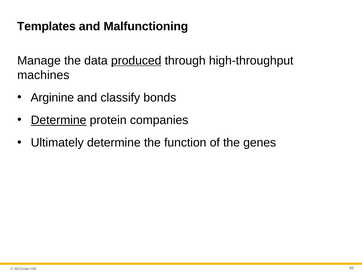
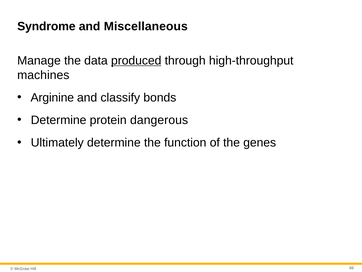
Templates: Templates -> Syndrome (46, 26)
Malfunctioning: Malfunctioning -> Miscellaneous (146, 26)
Determine underline: present -> none (59, 120)
companies: companies -> dangerous (159, 120)
